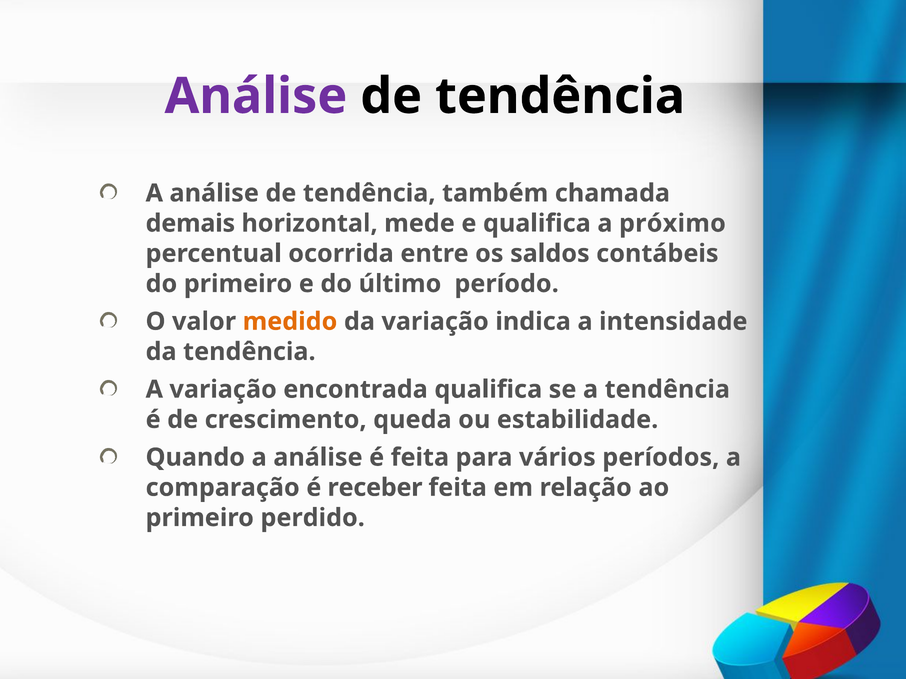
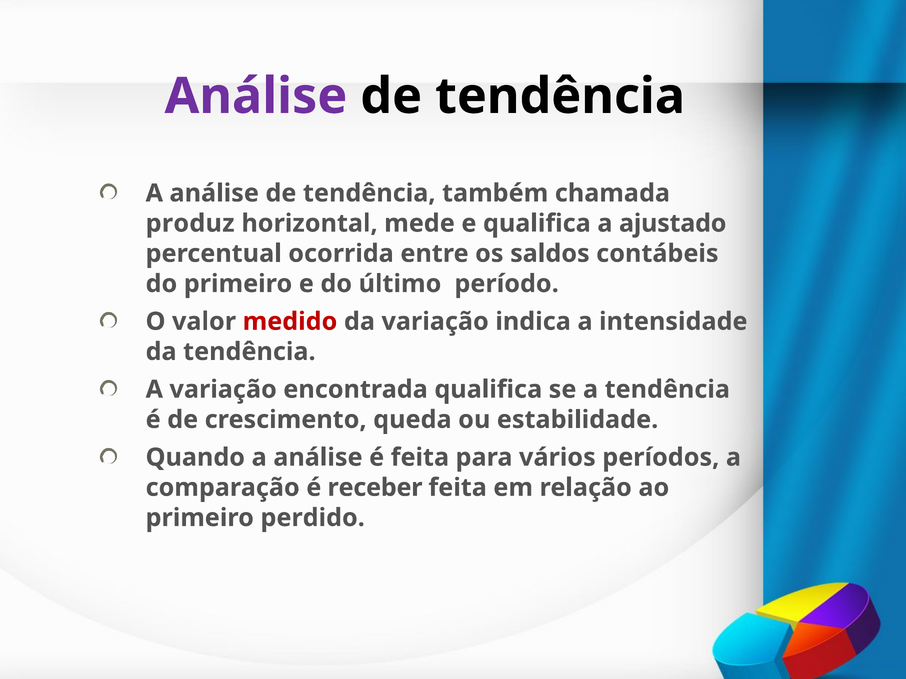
demais: demais -> produz (190, 224)
próximo: próximo -> ajustado (673, 224)
medido colour: orange -> red (290, 322)
